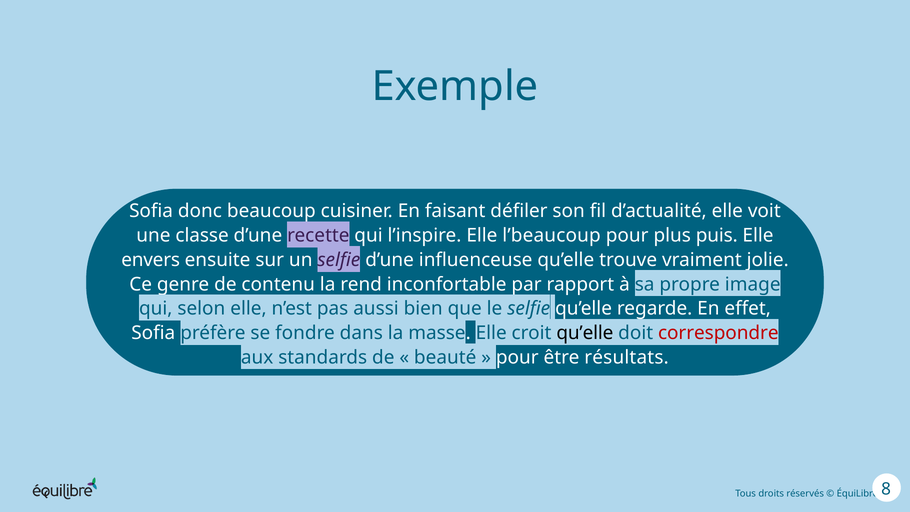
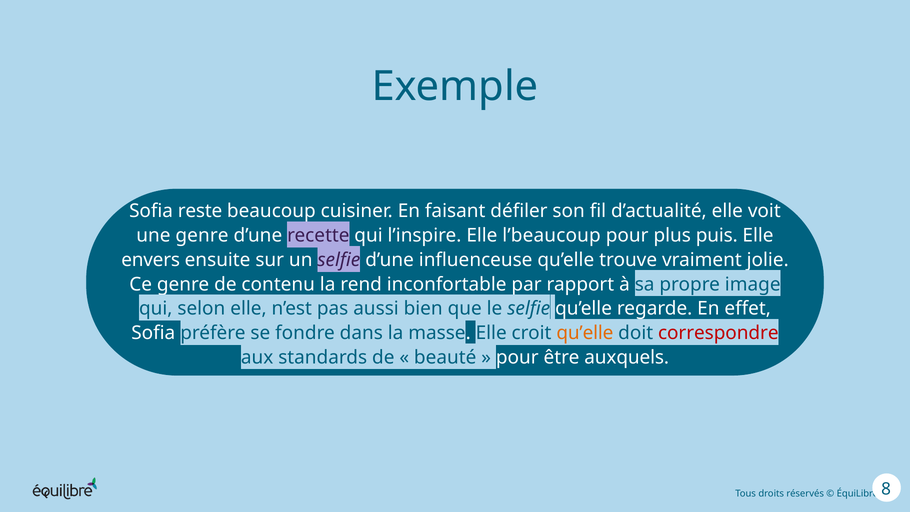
donc: donc -> reste (200, 211)
une classe: classe -> genre (202, 235)
qu’elle colour: black -> orange (585, 333)
résultats: résultats -> auxquels (627, 357)
